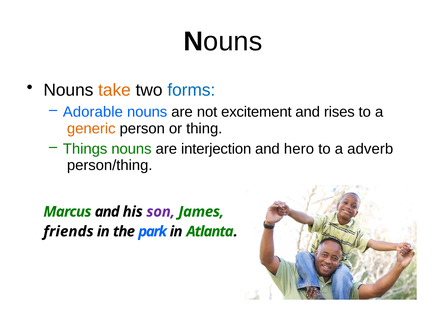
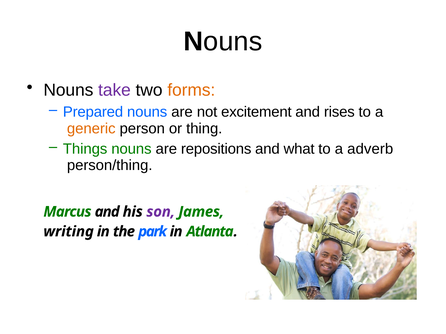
take colour: orange -> purple (114, 90)
forms colour: blue -> orange (191, 90)
Adorable: Adorable -> Prepared (93, 112)
interjection: interjection -> repositions (216, 149)
hero: hero -> what (299, 149)
friends: friends -> writing (69, 232)
